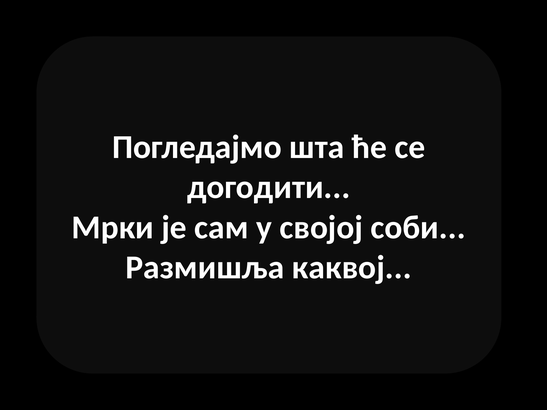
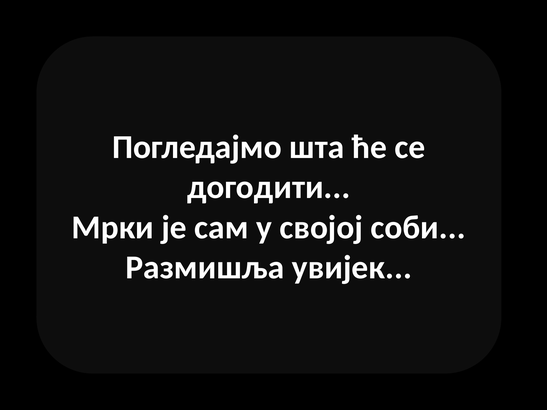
каквој: каквој -> увијек (352, 268)
